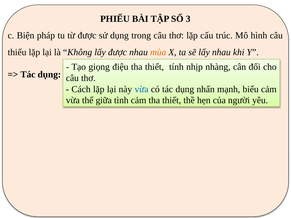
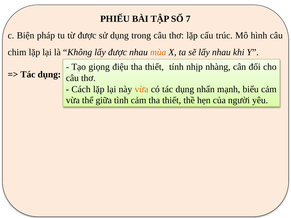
3: 3 -> 7 (188, 19)
thiếu: thiếu -> chim (17, 52)
vừa colour: blue -> orange (142, 89)
